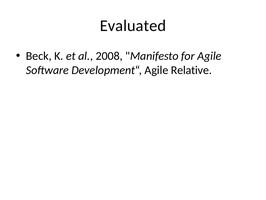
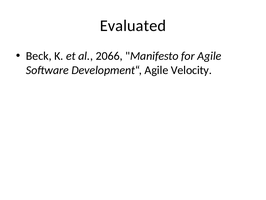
2008: 2008 -> 2066 (109, 56)
Relative: Relative -> Velocity (191, 70)
